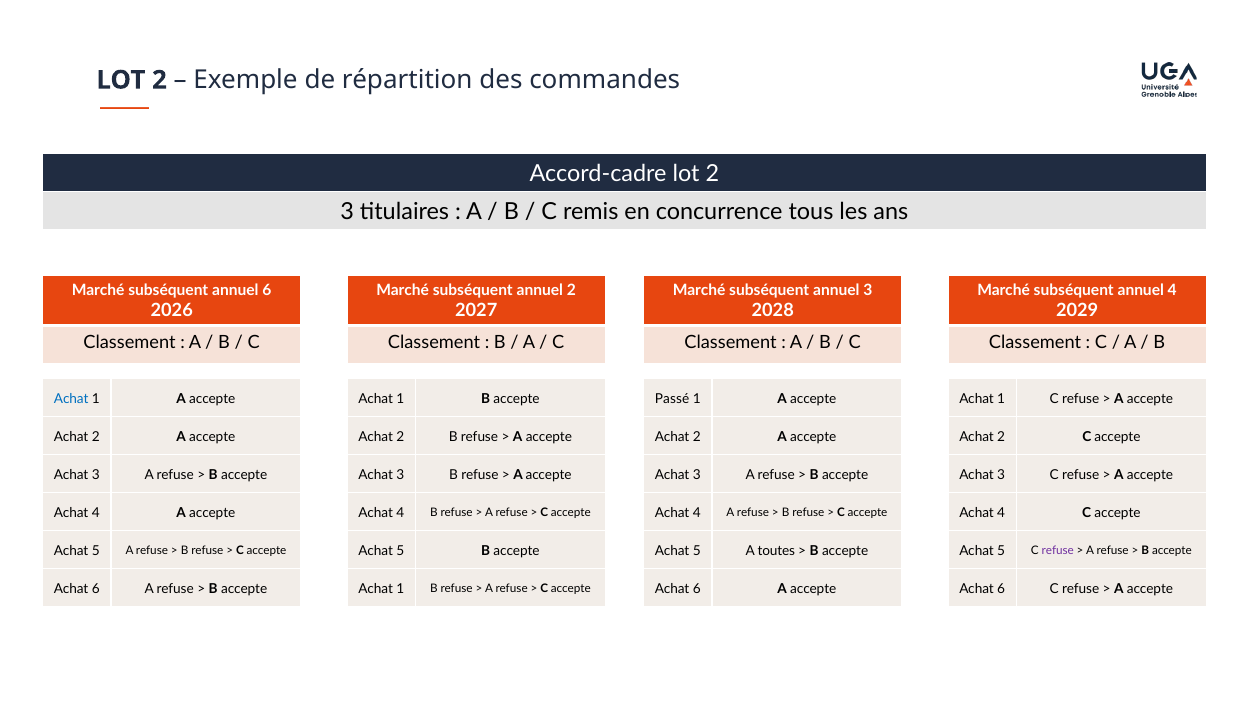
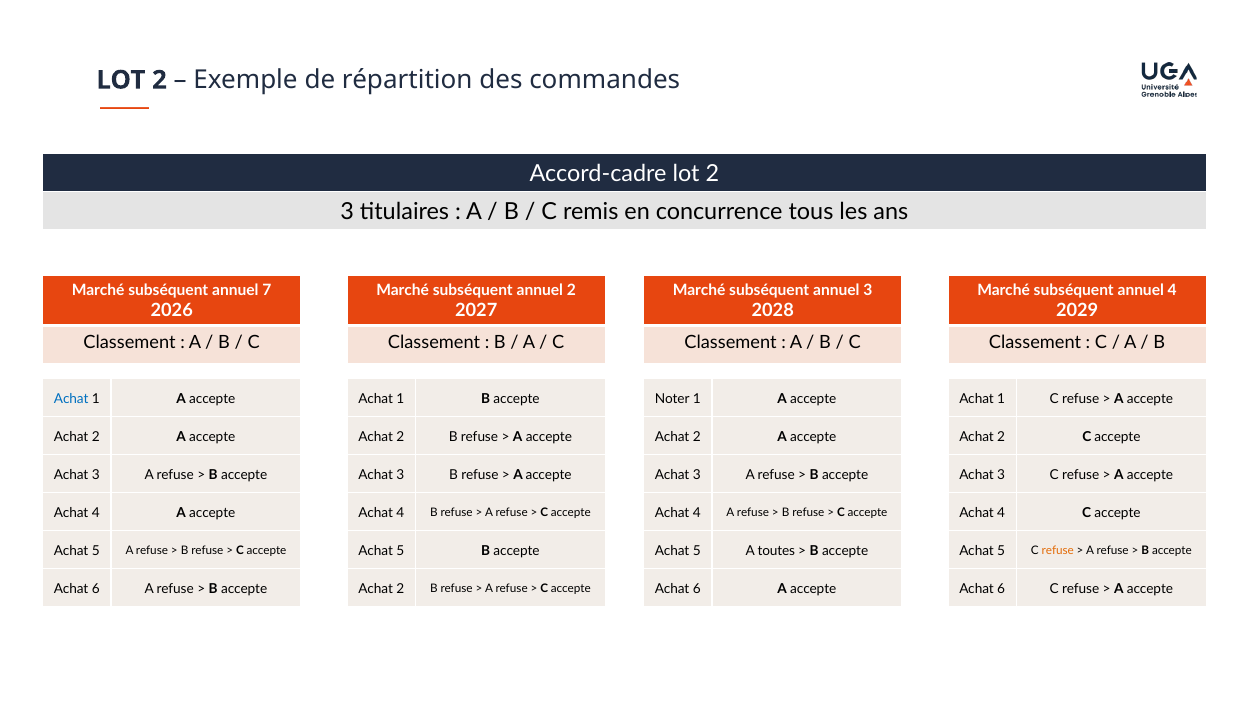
annuel 6: 6 -> 7 (267, 290)
Passé: Passé -> Noter (672, 398)
refuse colour: purple -> orange (1058, 550)
1: 1 -> 2 (400, 588)
